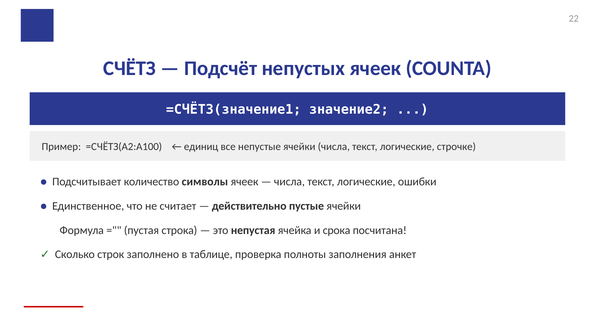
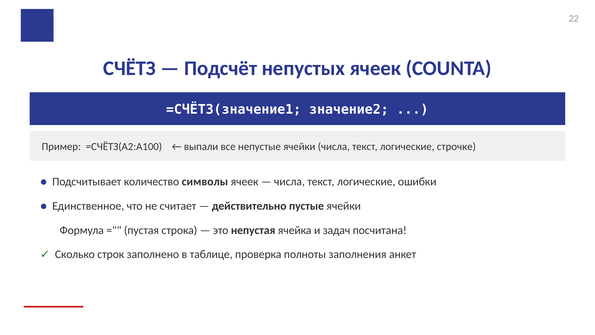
единиц: единиц -> выпали (201, 147)
срока: срока -> задач (337, 230)
